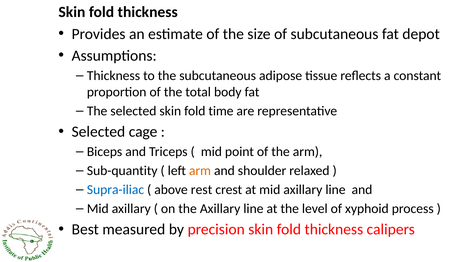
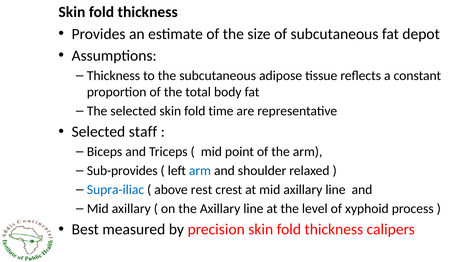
cage: cage -> staff (143, 132)
Sub-quantity: Sub-quantity -> Sub-provides (122, 171)
arm colour: orange -> blue (200, 171)
